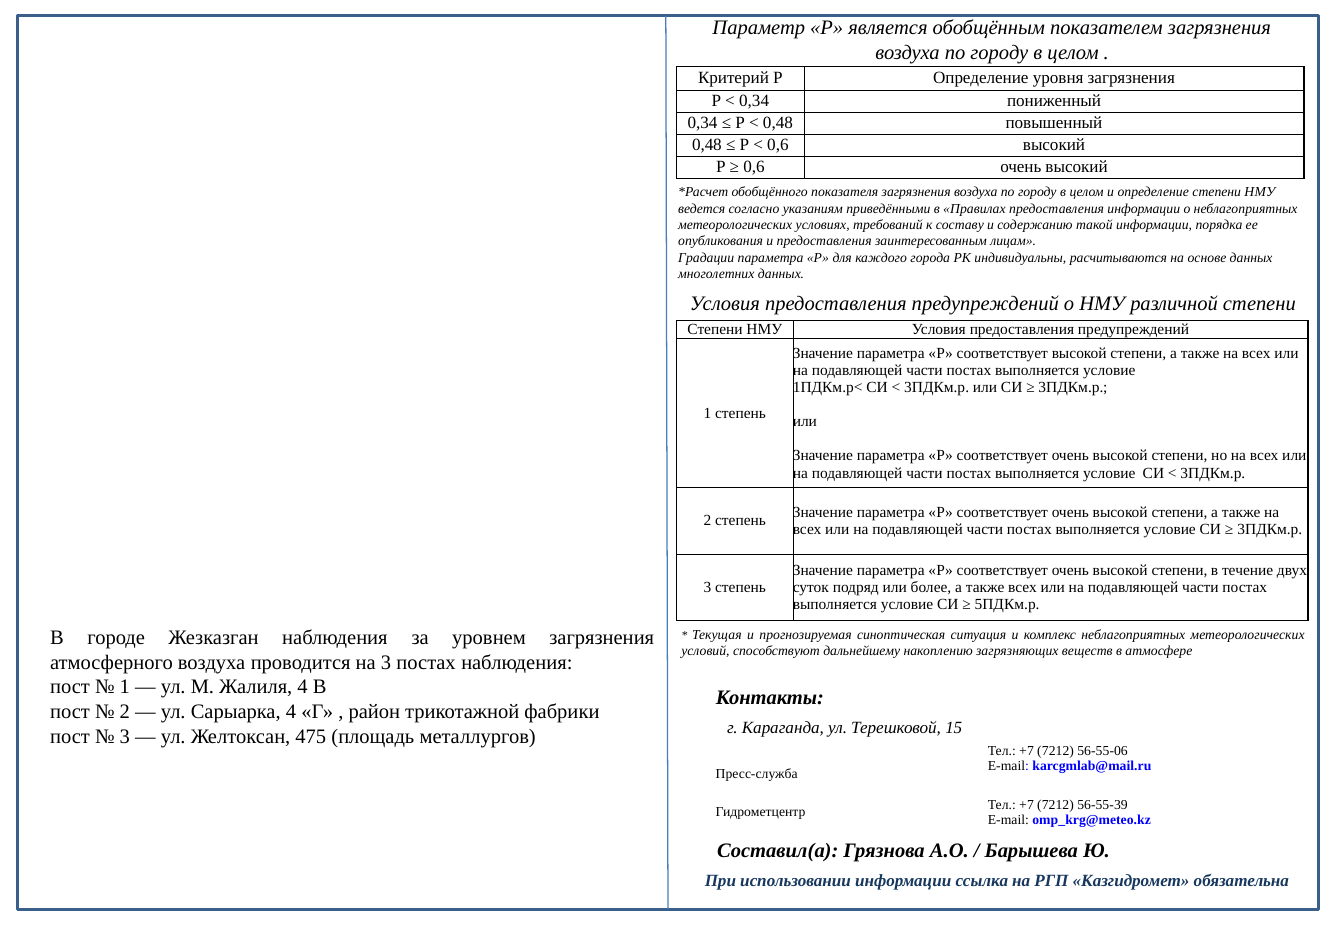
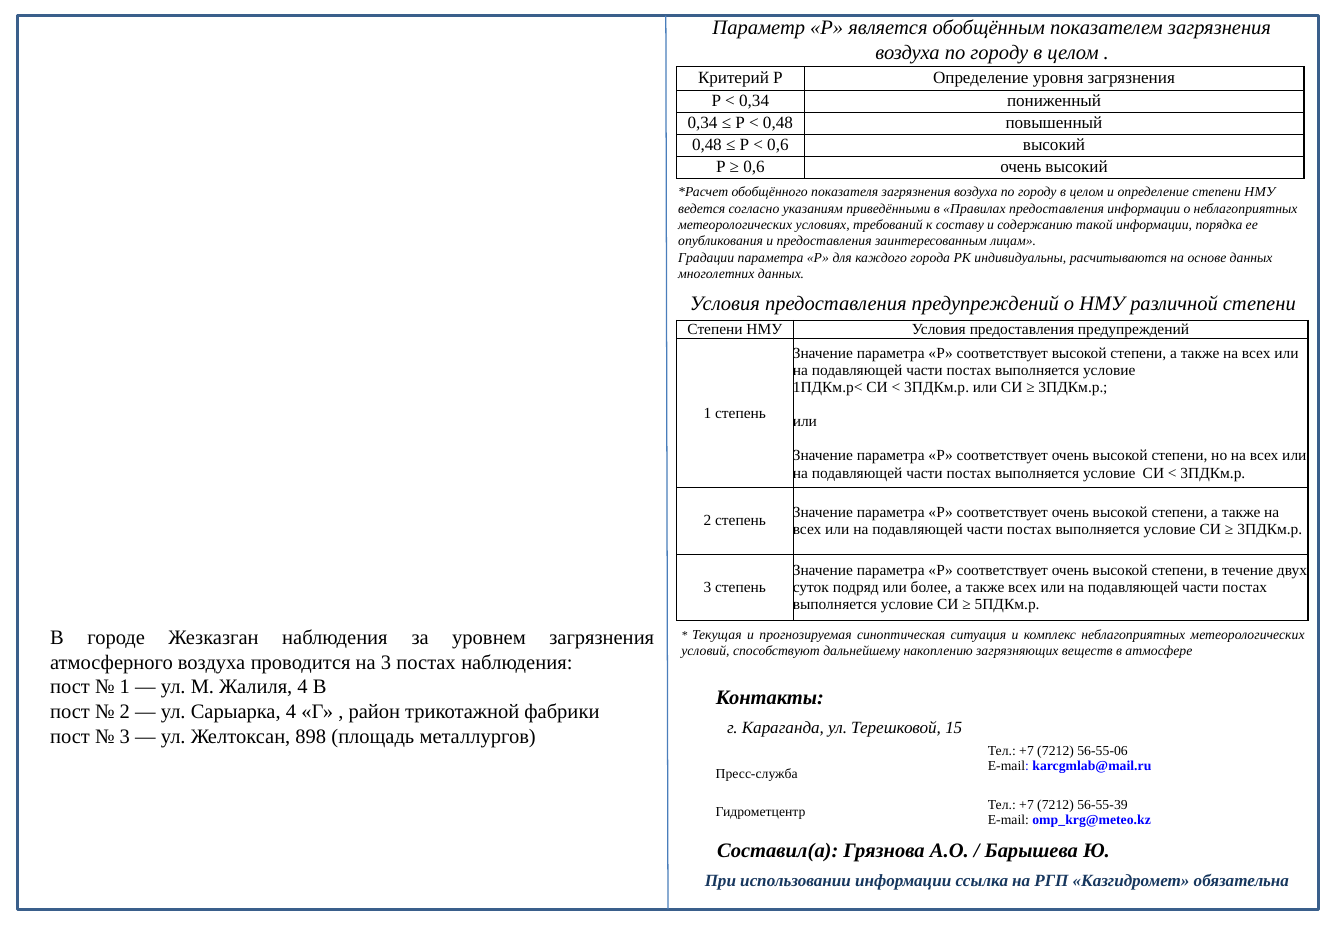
475: 475 -> 898 (311, 736)
